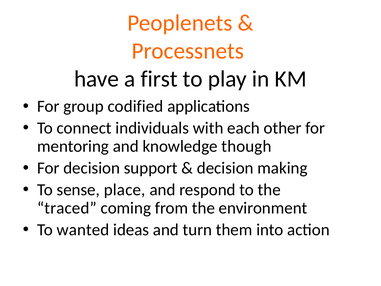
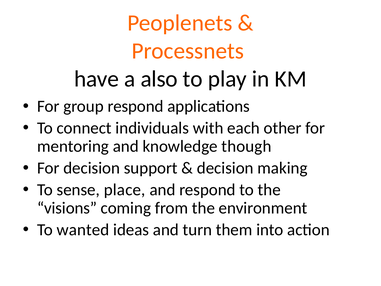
first: first -> also (159, 79)
group codified: codified -> respond (136, 106)
traced: traced -> visions (67, 208)
